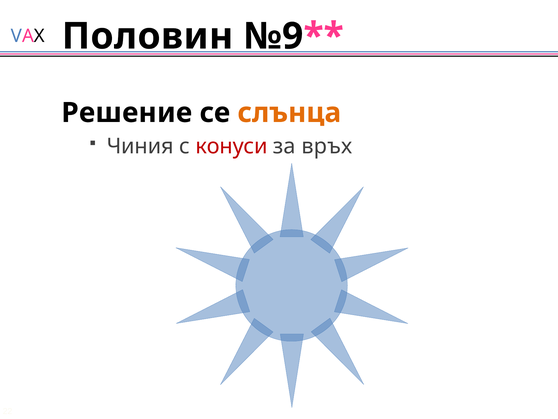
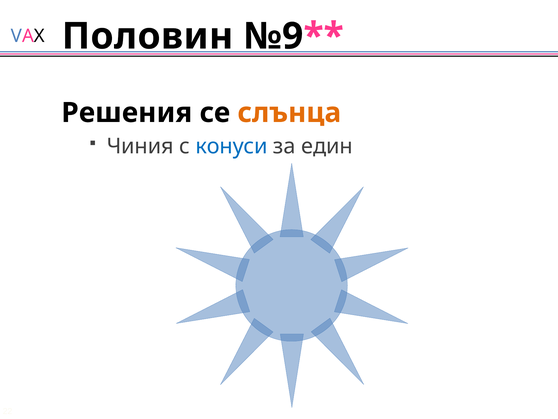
Решение: Решение -> Решения (127, 113)
конуси colour: red -> blue (232, 146)
връх: връх -> един (327, 146)
